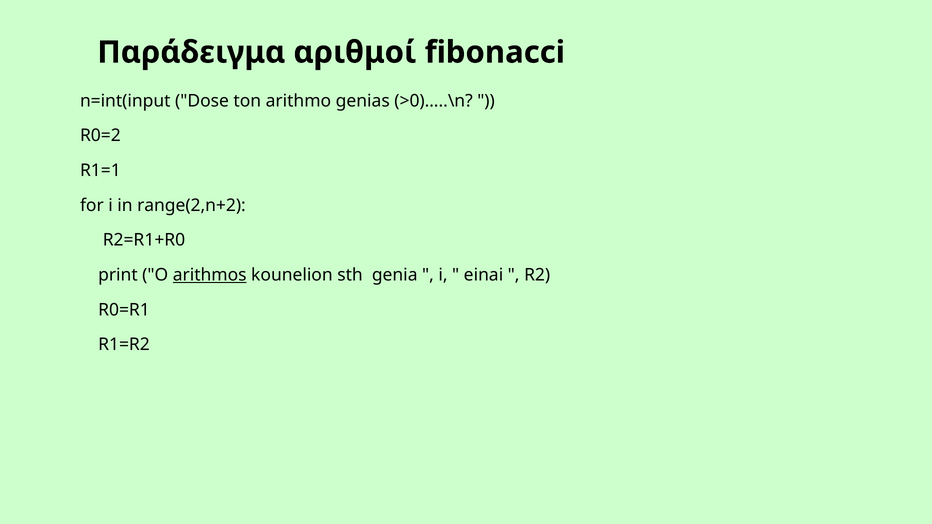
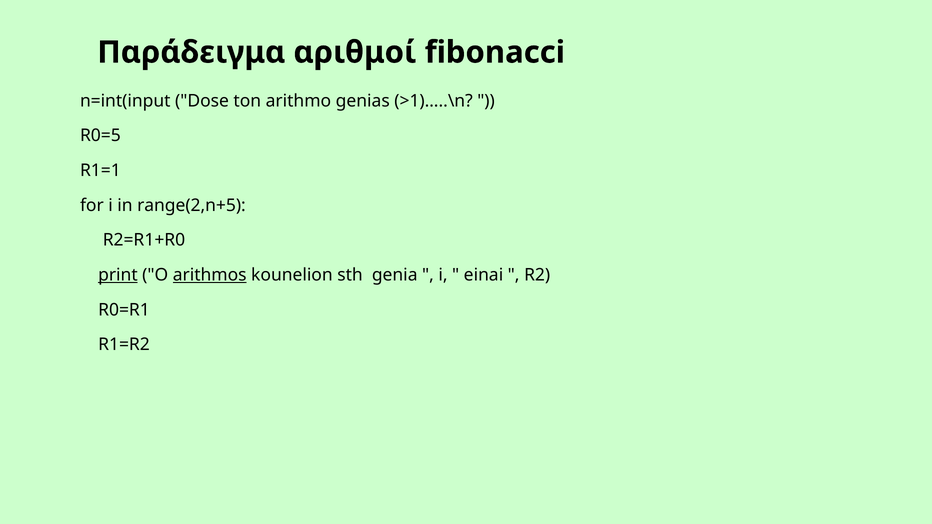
>0)…..\n: >0)…..\n -> >1)…..\n (434, 101)
R0=2: R0=2 -> R0=5 (100, 136)
range(2,n+2: range(2,n+2 -> range(2,n+5 (191, 205)
print underline: none -> present (118, 275)
